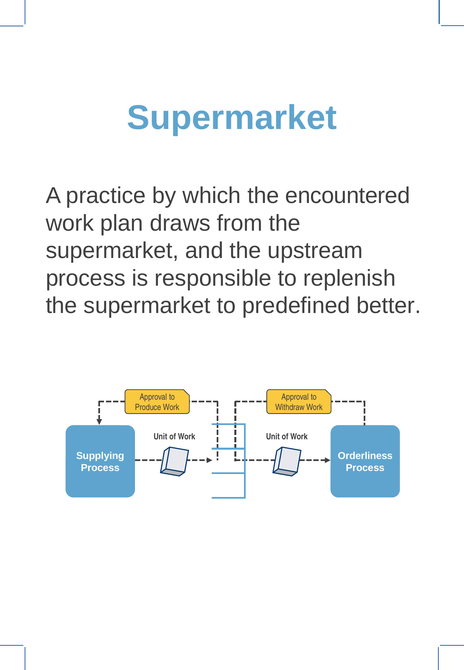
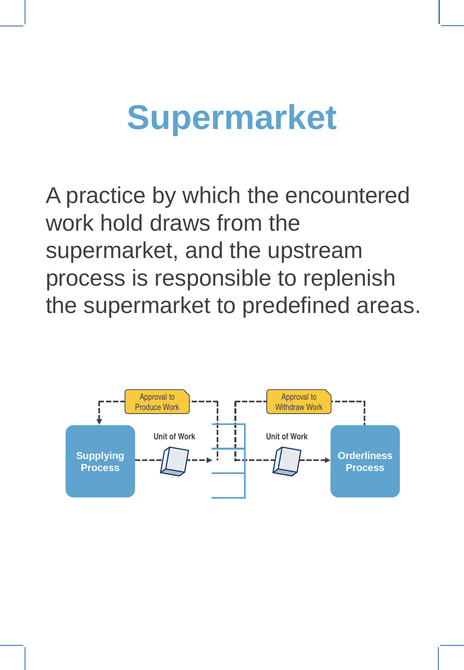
plan: plan -> hold (122, 223)
better: better -> areas (389, 306)
